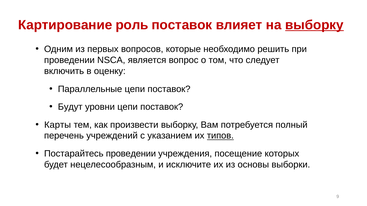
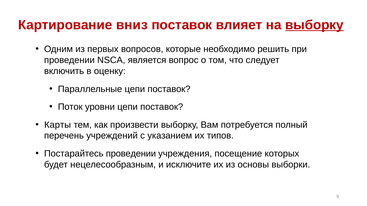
роль: роль -> вниз (132, 25)
Будут: Будут -> Поток (70, 107)
типов underline: present -> none (220, 136)
